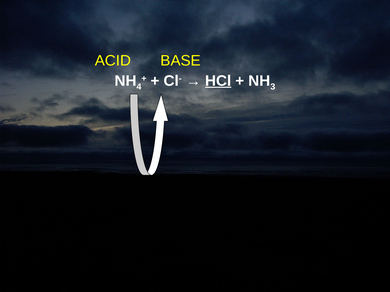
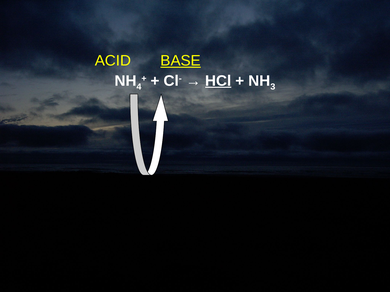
BASE underline: none -> present (181, 61)
